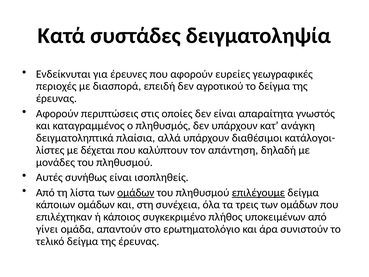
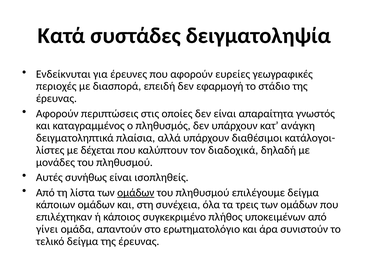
αγροτικού: αγροτικού -> εφαρμογή (220, 86)
το δείγμα: δείγμα -> στάδιο (274, 86)
απάντηση: απάντηση -> διαδοχικά (233, 150)
επιλέγουμε underline: present -> none (258, 192)
